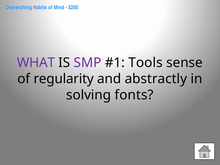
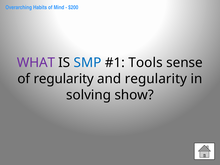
SMP colour: purple -> blue (88, 63)
and abstractly: abstractly -> regularity (156, 79)
fonts: fonts -> show (134, 95)
